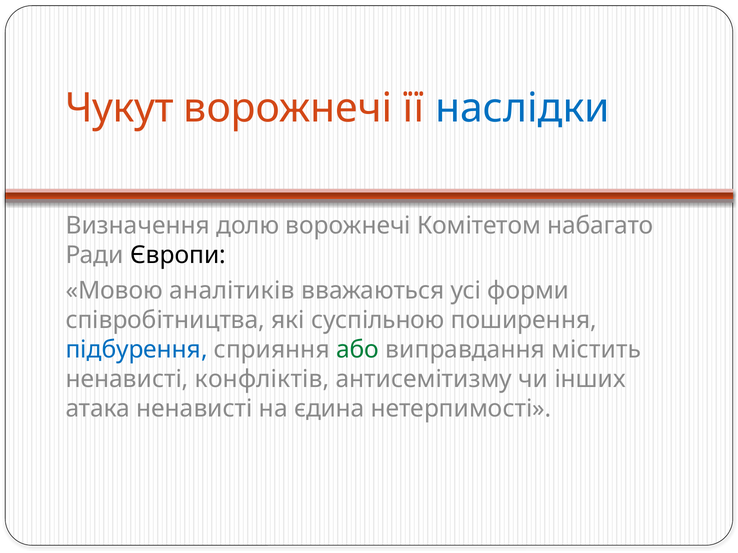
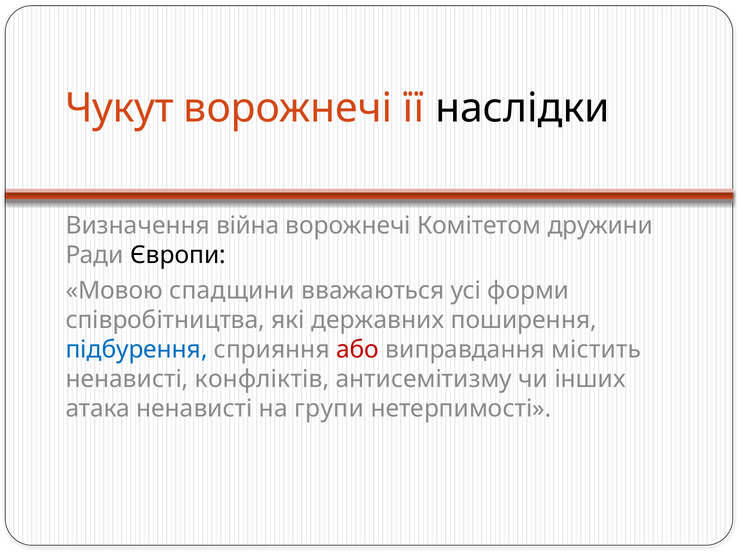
наслідки colour: blue -> black (522, 109)
долю: долю -> війна (248, 226)
набагато: набагато -> дружини (600, 226)
аналітиків: аналітиків -> спадщини (232, 291)
суспільною: суспільною -> державних (378, 320)
або colour: green -> red (358, 350)
єдина: єдина -> групи (329, 409)
